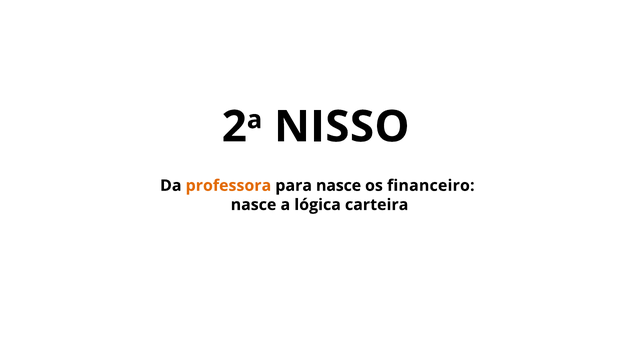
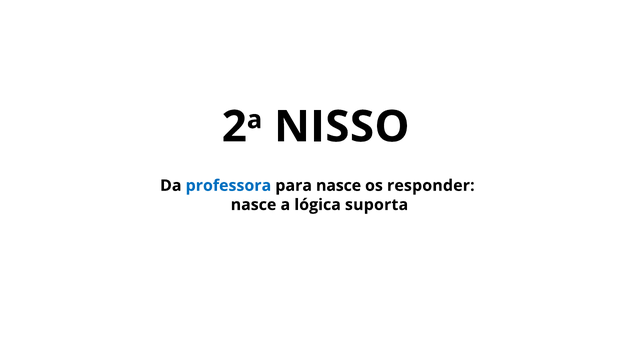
professora colour: orange -> blue (228, 186)
financeiro: financeiro -> responder (431, 186)
carteira: carteira -> suporta (377, 205)
